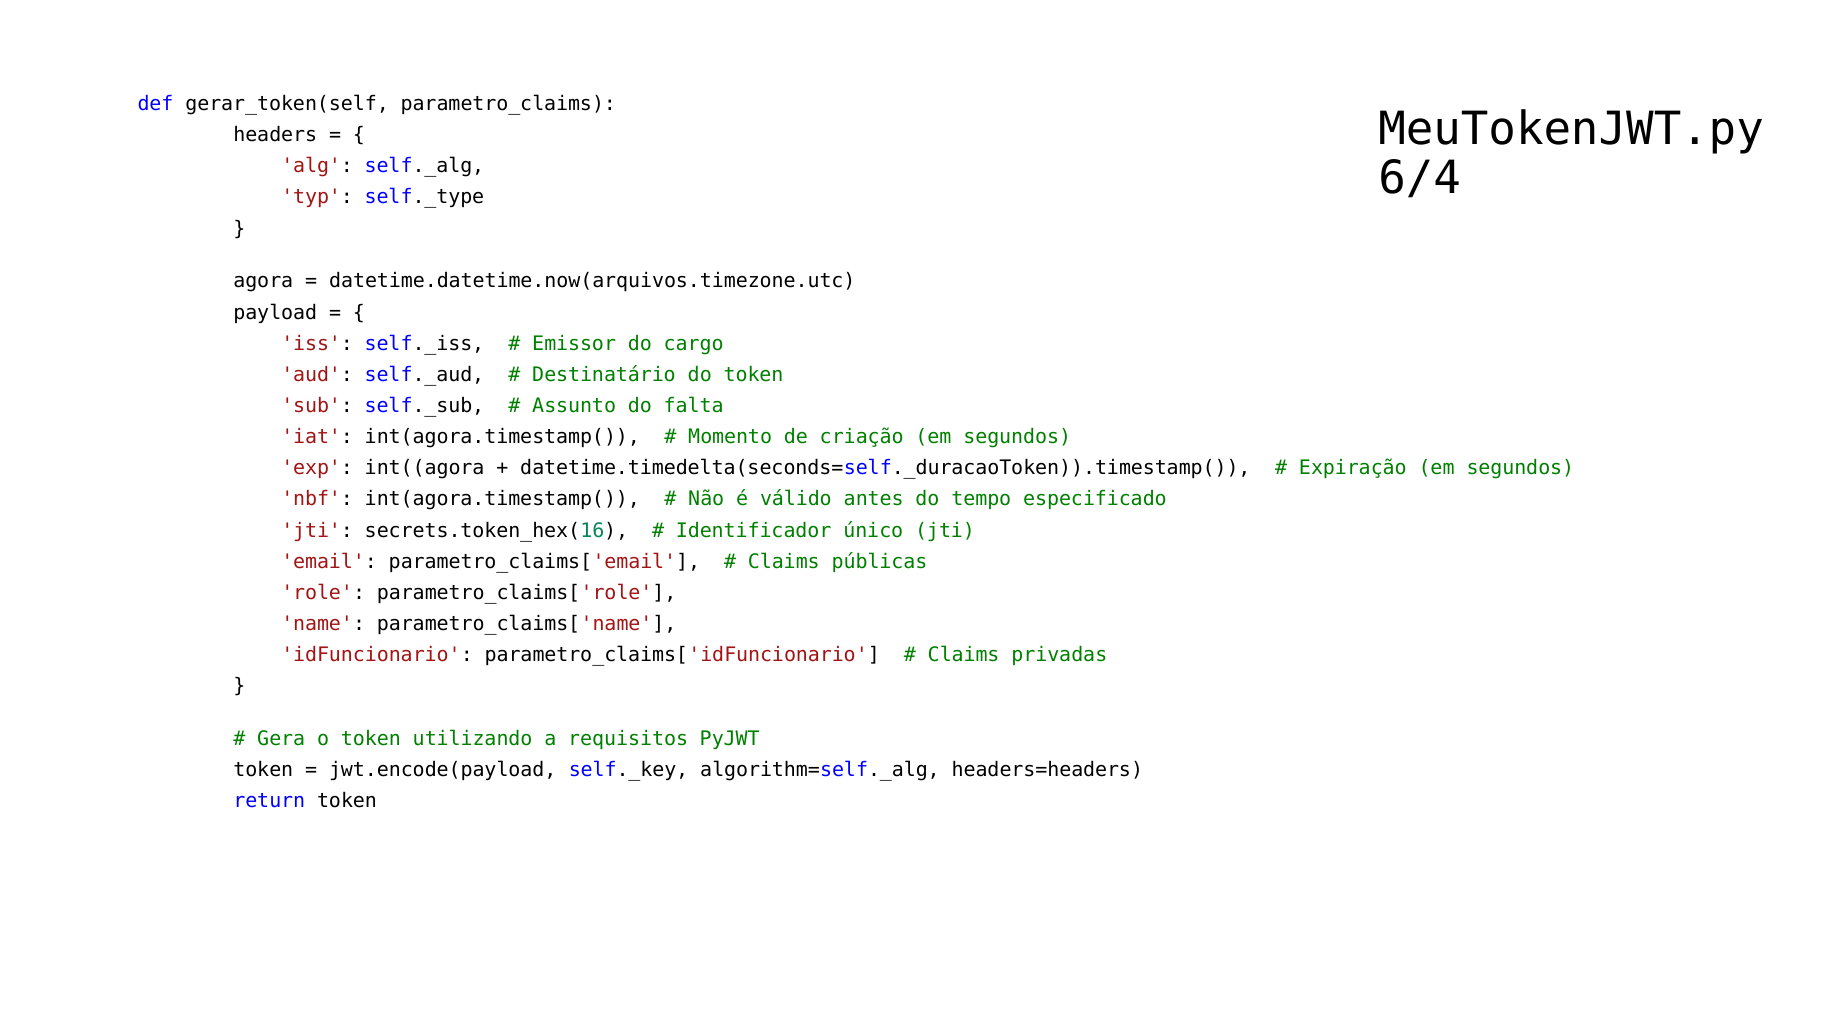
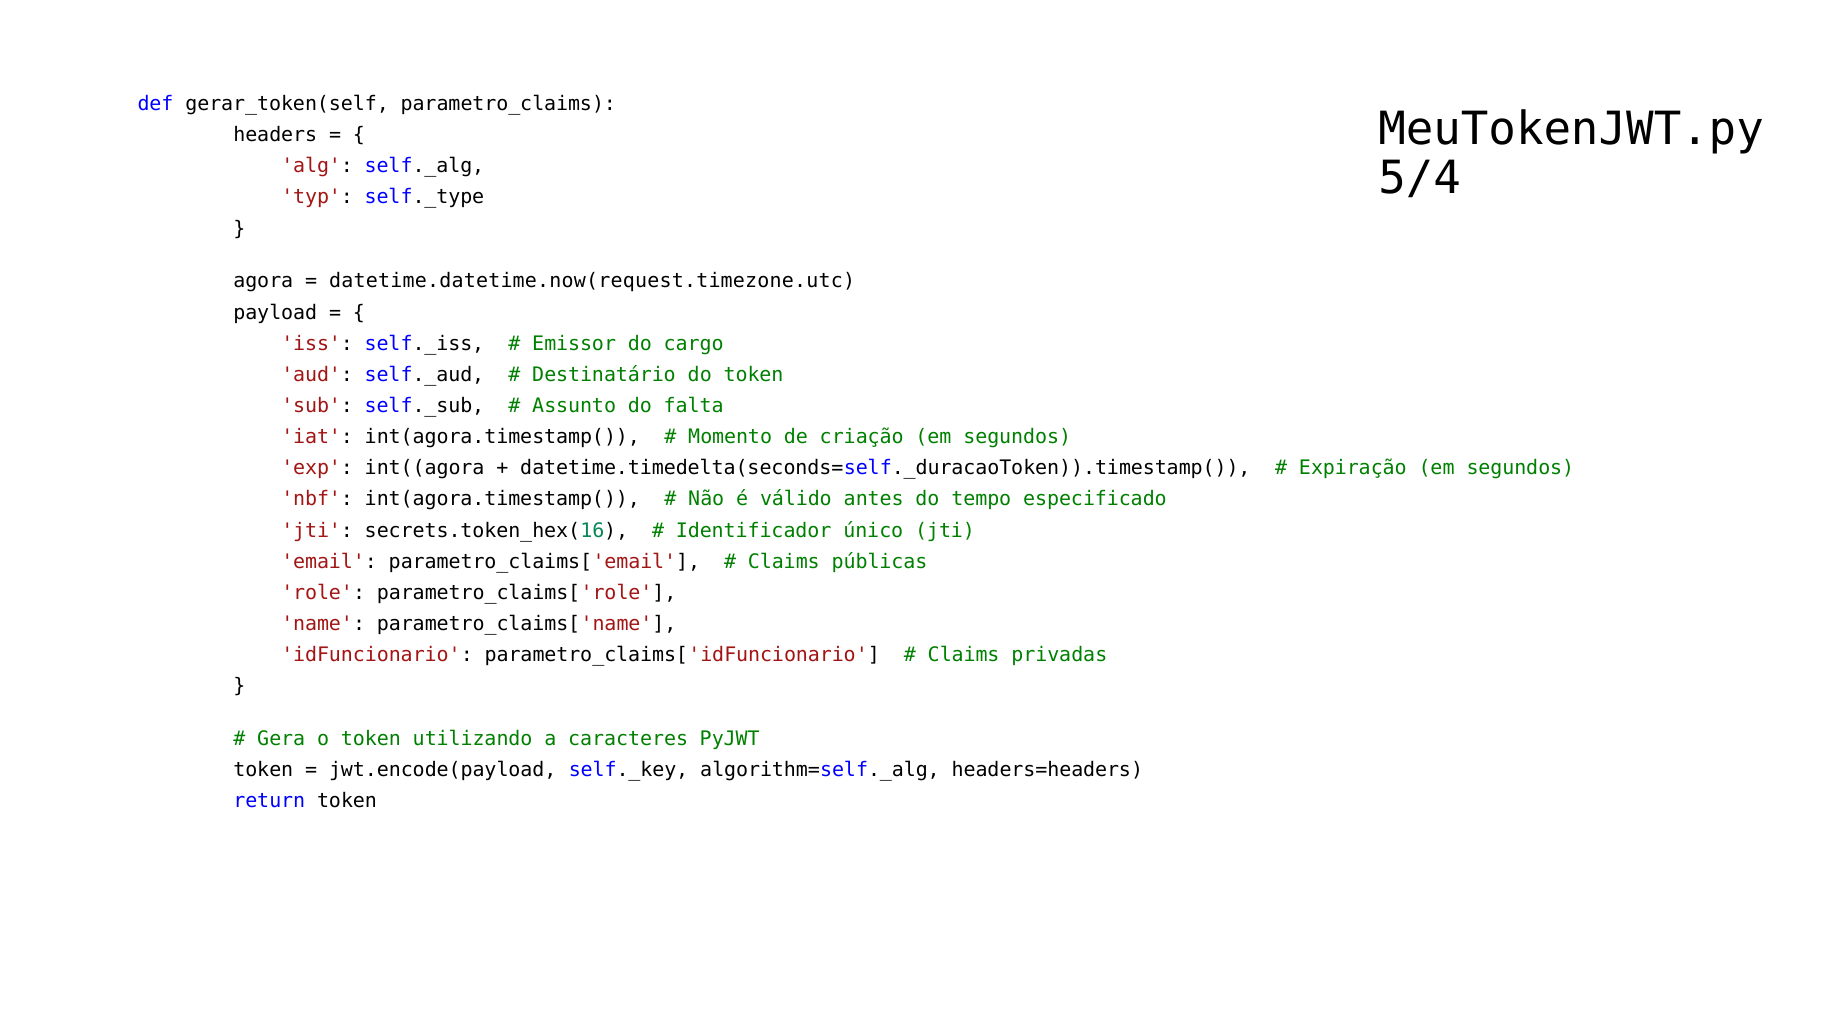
6/4: 6/4 -> 5/4 (1420, 179)
datetime.datetime.now(arquivos.timezone.utc: datetime.datetime.now(arquivos.timezone.utc -> datetime.datetime.now(request.timezone.utc (592, 281)
requisitos: requisitos -> caracteres (628, 738)
